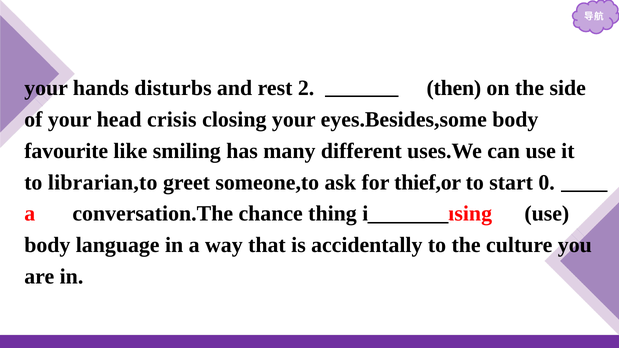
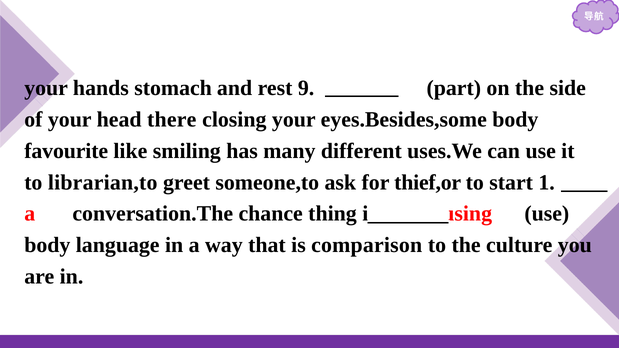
disturbs: disturbs -> stomach (173, 88)
2: 2 -> 9 (306, 88)
then: then -> part (454, 88)
crisis: crisis -> there (172, 119)
0: 0 -> 1 (547, 182)
accidentally: accidentally -> comparison (367, 245)
